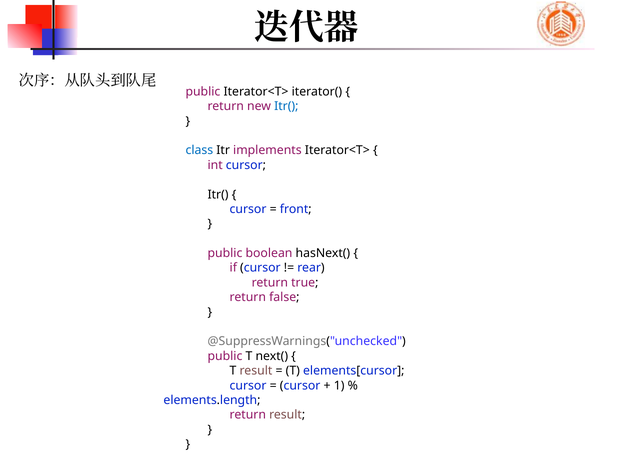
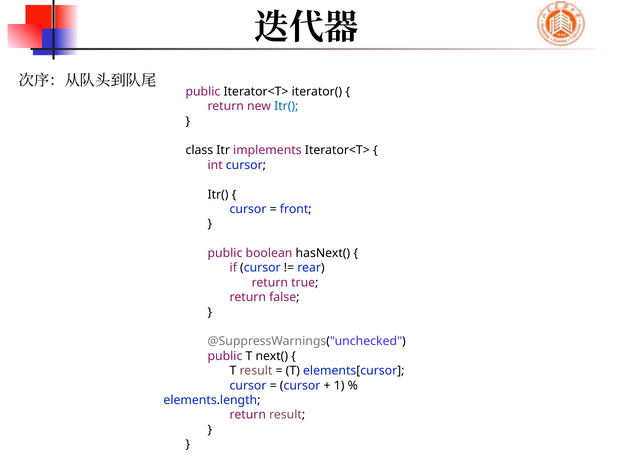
class colour: blue -> black (199, 150)
